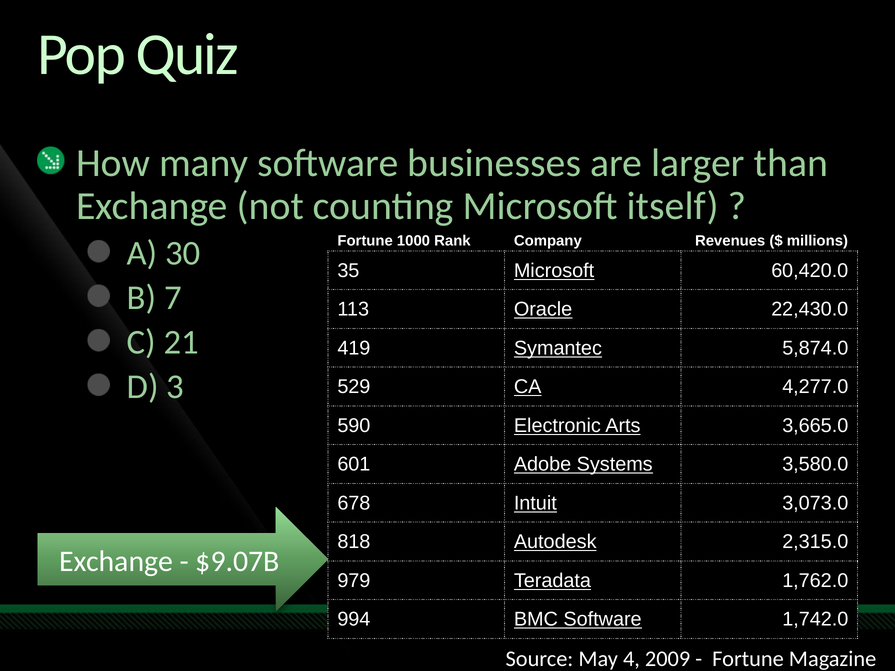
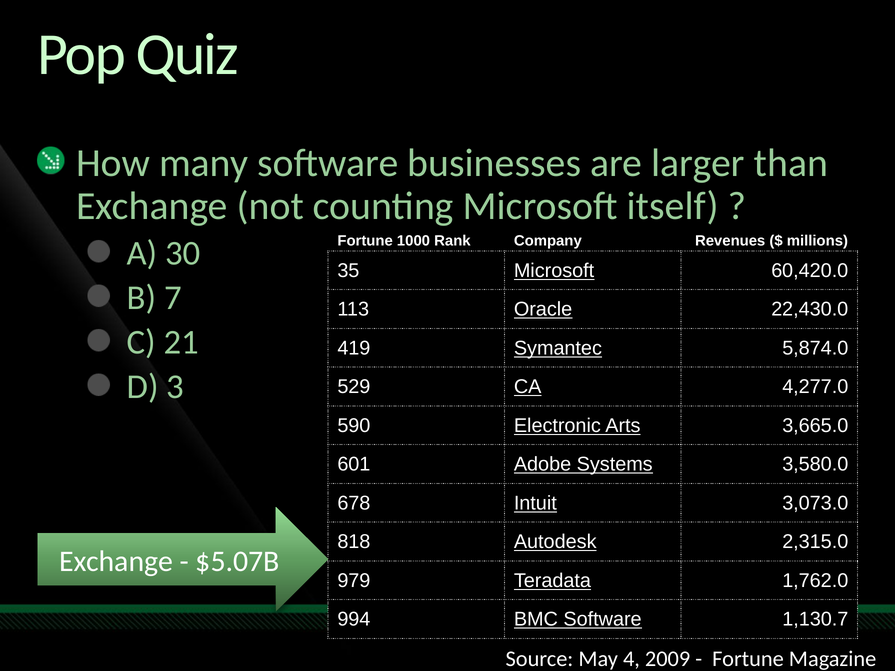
$9.07B: $9.07B -> $5.07B (238, 561)
1,742.0: 1,742.0 -> 1,130.7 (815, 619)
